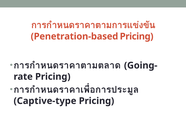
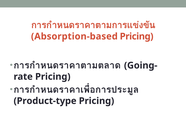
Penetration-based: Penetration-based -> Absorption-based (74, 36)
Captive-type: Captive-type -> Product-type (45, 101)
